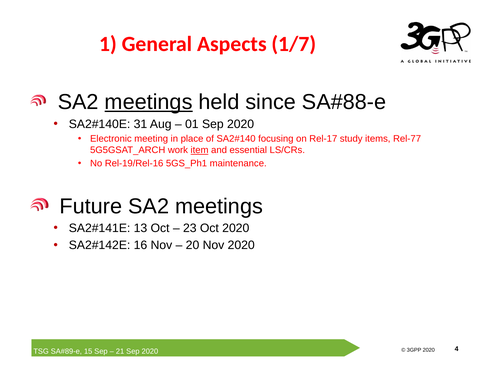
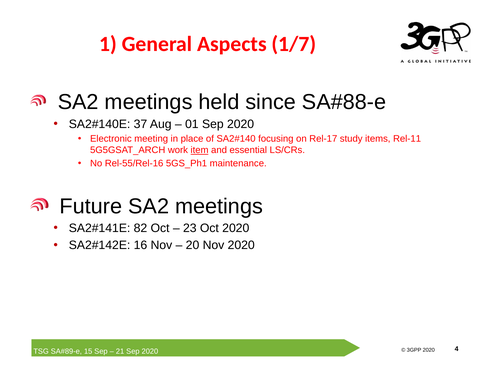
meetings underline: present -> none (149, 102)
31: 31 -> 37 (140, 124)
Rel-77: Rel-77 -> Rel-11 (407, 139)
Rel-19/Rel-16: Rel-19/Rel-16 -> Rel-55/Rel-16 (134, 164)
13: 13 -> 82 (140, 228)
